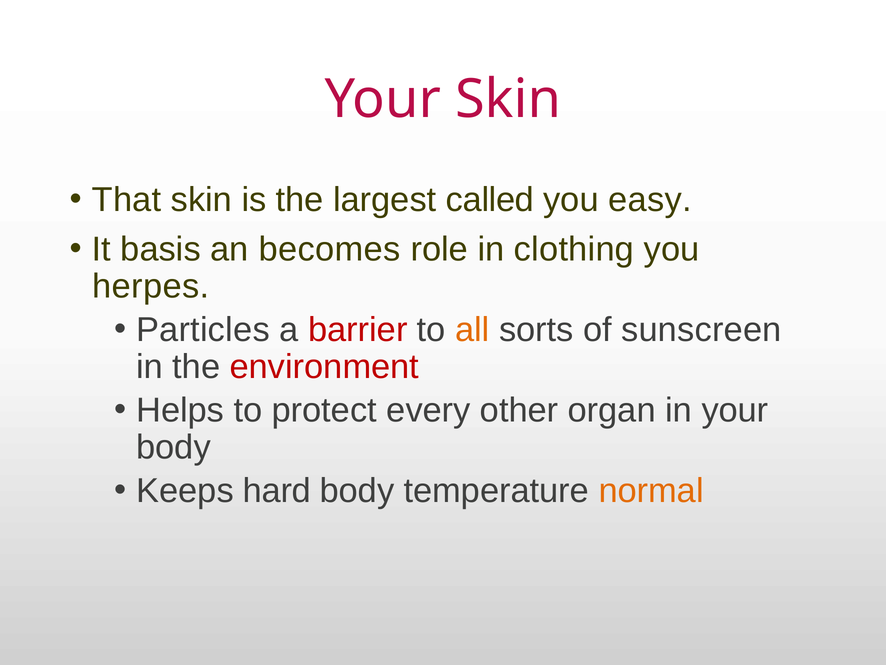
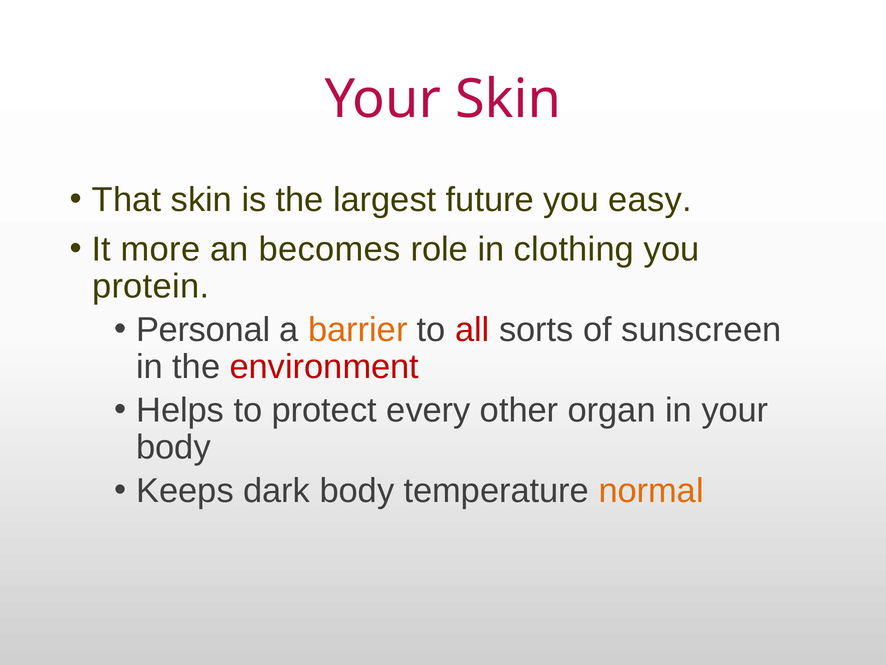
called: called -> future (490, 200)
basis: basis -> more (160, 249)
herpes: herpes -> protein (151, 286)
Particles: Particles -> Personal (203, 330)
barrier colour: red -> orange (358, 330)
all colour: orange -> red (472, 330)
hard: hard -> dark (277, 490)
